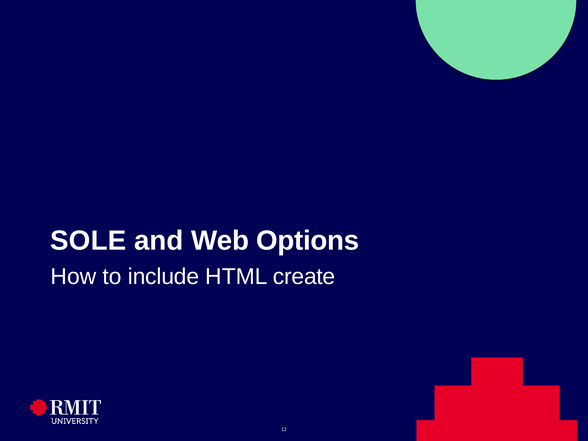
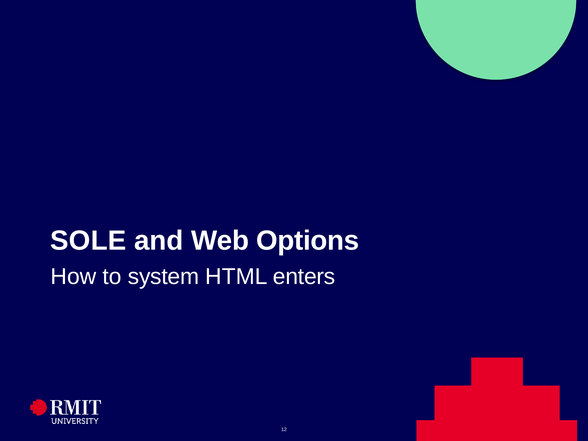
include: include -> system (164, 277)
create: create -> enters (304, 277)
